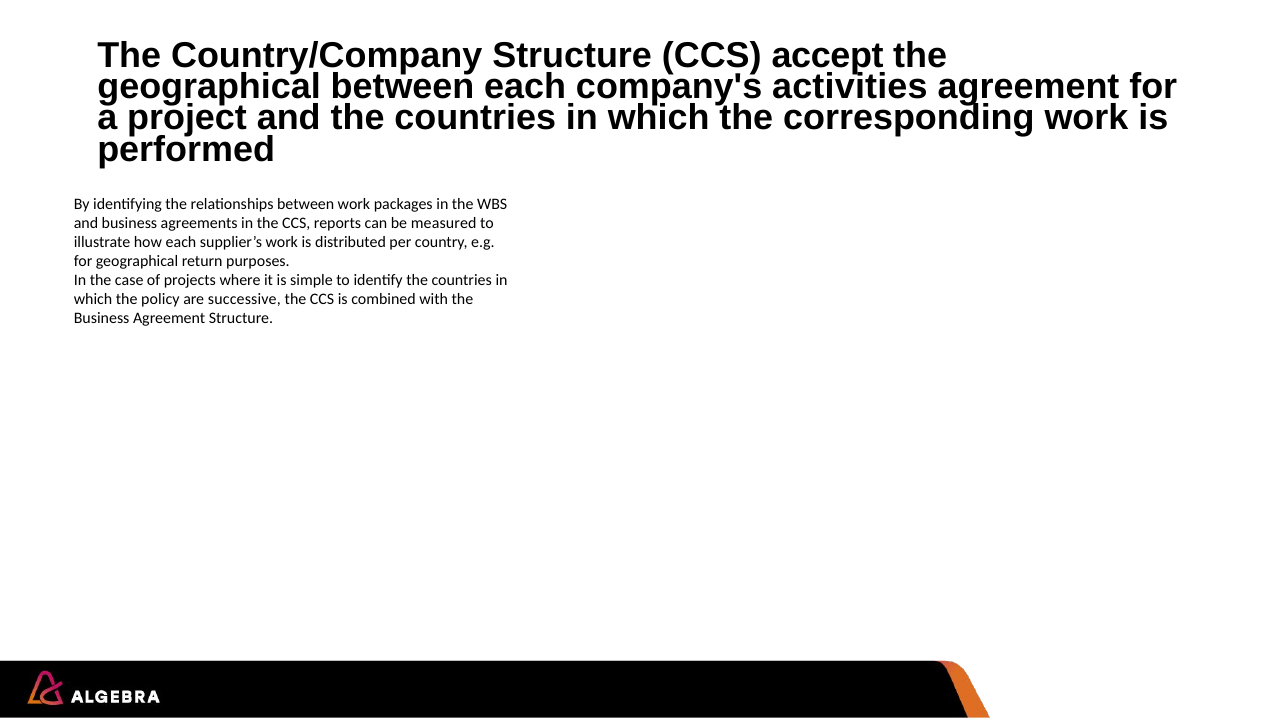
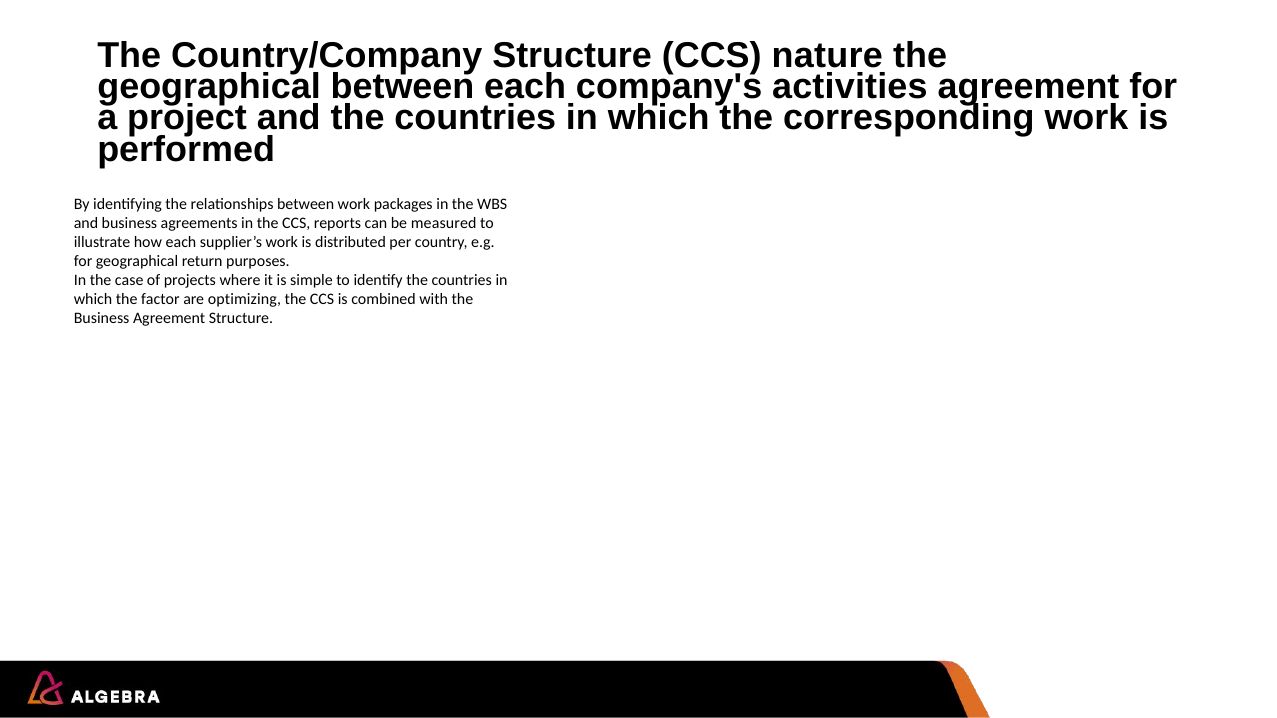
accept: accept -> nature (827, 56)
policy: policy -> factor (160, 300)
successive: successive -> optimizing (244, 300)
